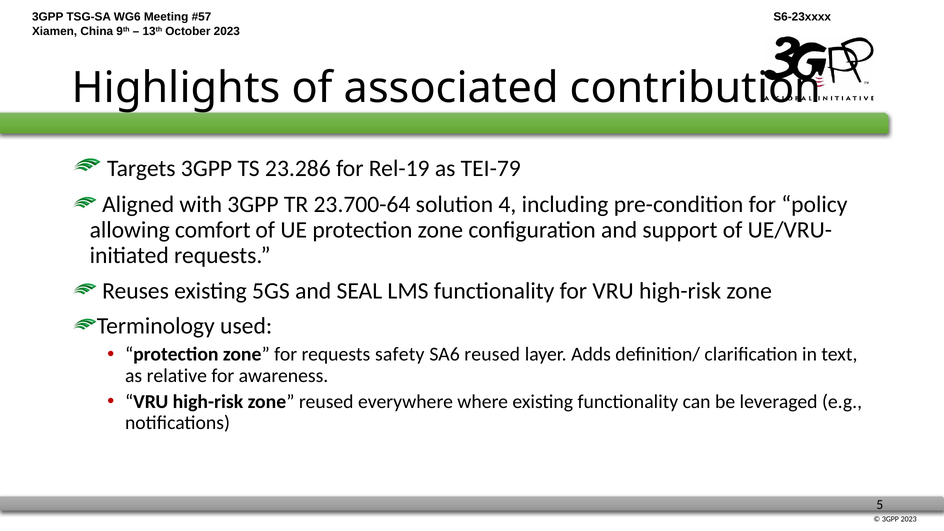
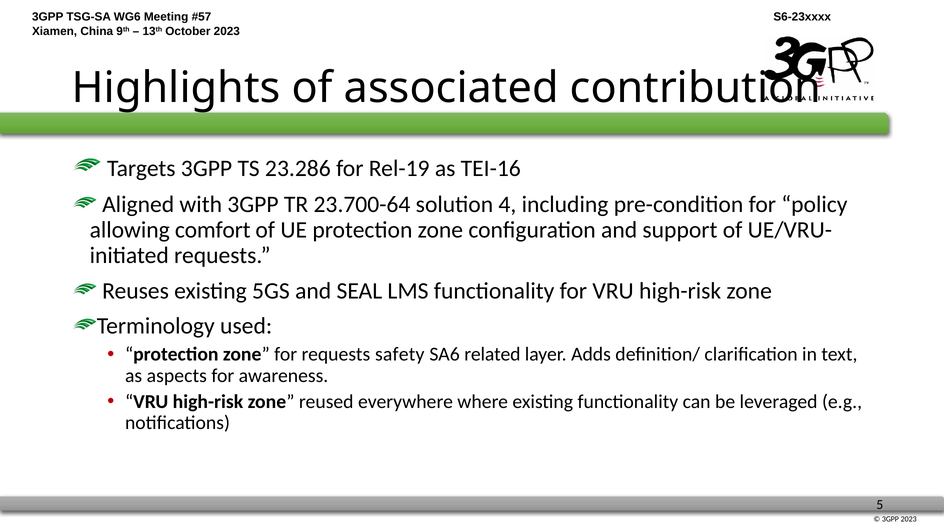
TEI-79: TEI-79 -> TEI-16 (491, 168)
SA6 reused: reused -> related (492, 354)
relative: relative -> aspects (177, 376)
